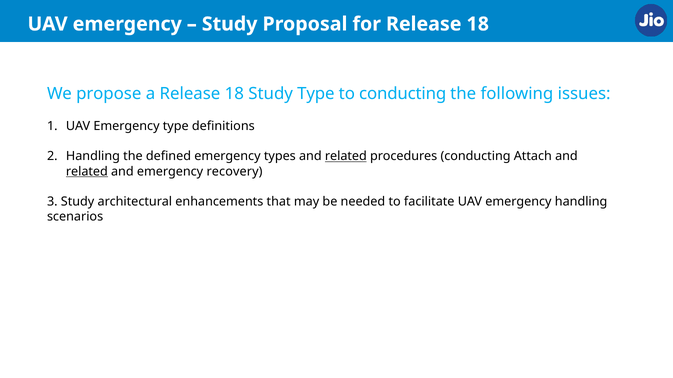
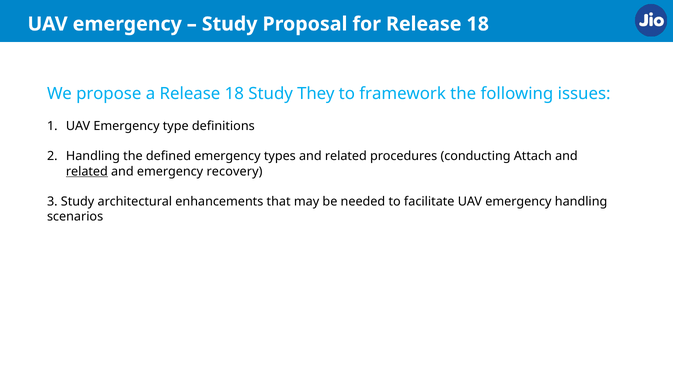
Study Type: Type -> They (316, 94)
to conducting: conducting -> framework (403, 94)
related underline: present -> none (346, 156)
